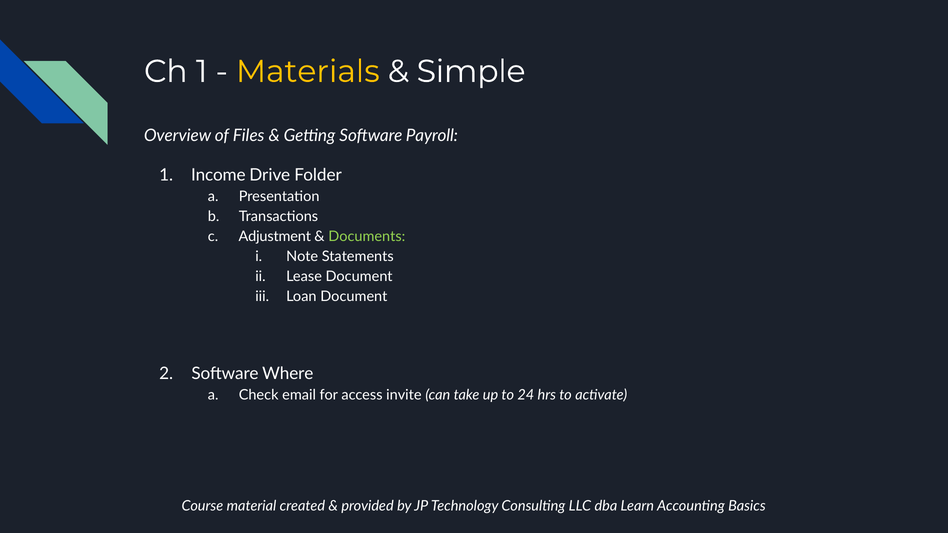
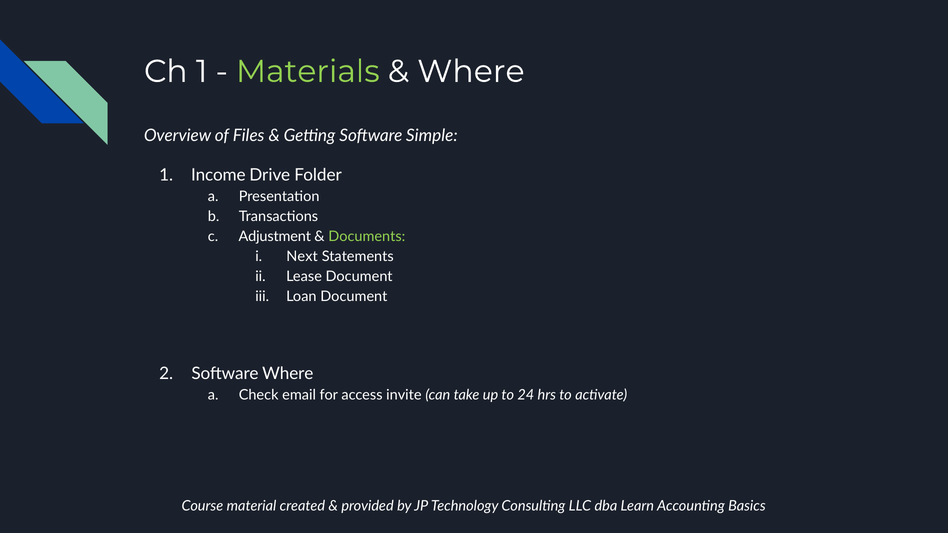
Materials colour: yellow -> light green (308, 71)
Simple: Simple -> Where (471, 71)
Payroll: Payroll -> Simple (432, 136)
Note: Note -> Next (302, 257)
